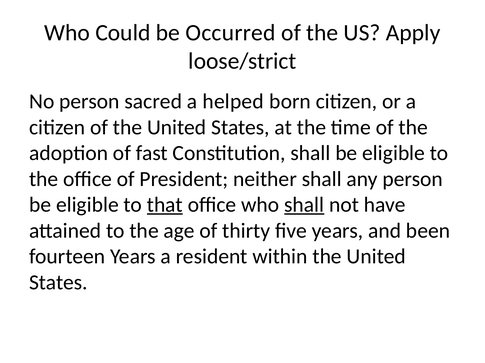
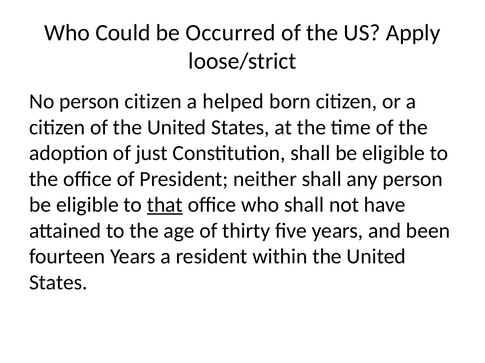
person sacred: sacred -> citizen (153, 102)
fast: fast -> just (152, 153)
shall underline: present -> none (304, 205)
